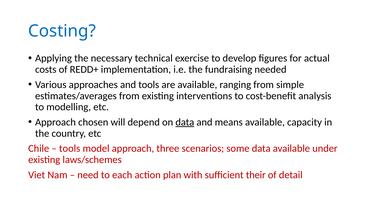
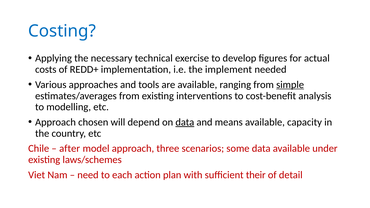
fundraising: fundraising -> implement (229, 70)
simple underline: none -> present (290, 85)
tools: tools -> after (70, 149)
